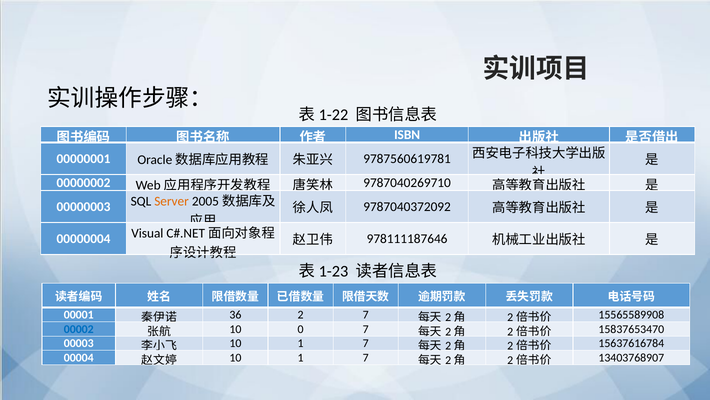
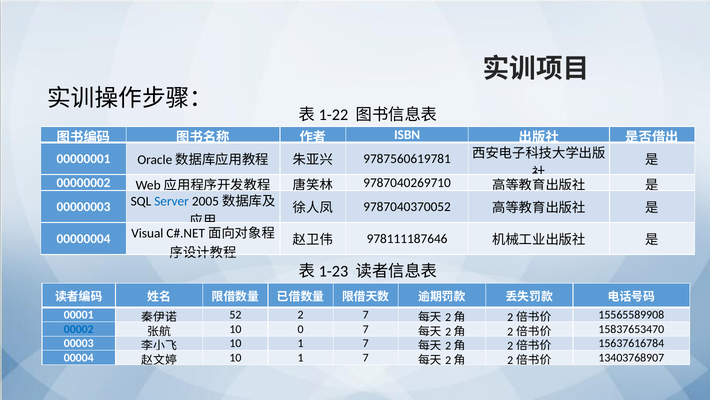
Server colour: orange -> blue (172, 201)
9787040372092: 9787040372092 -> 9787040370052 (407, 206)
36: 36 -> 52 (235, 315)
